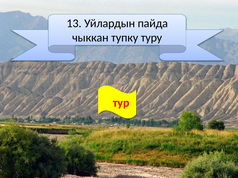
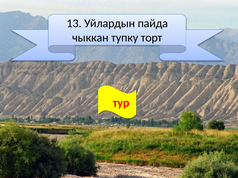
туру: туру -> торт (152, 38)
